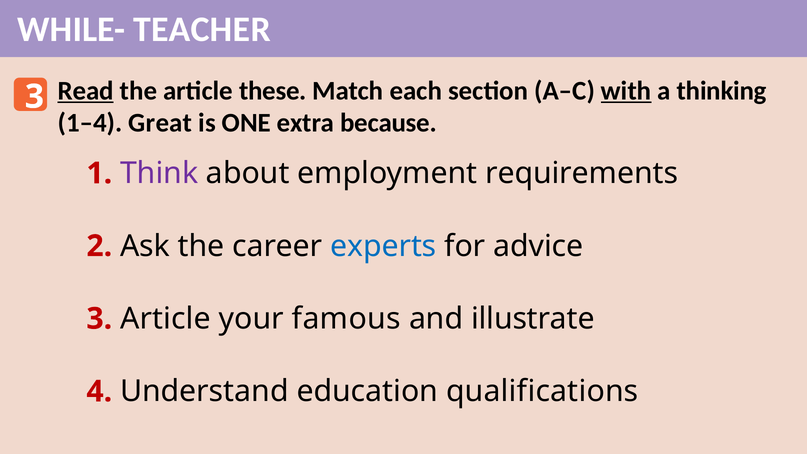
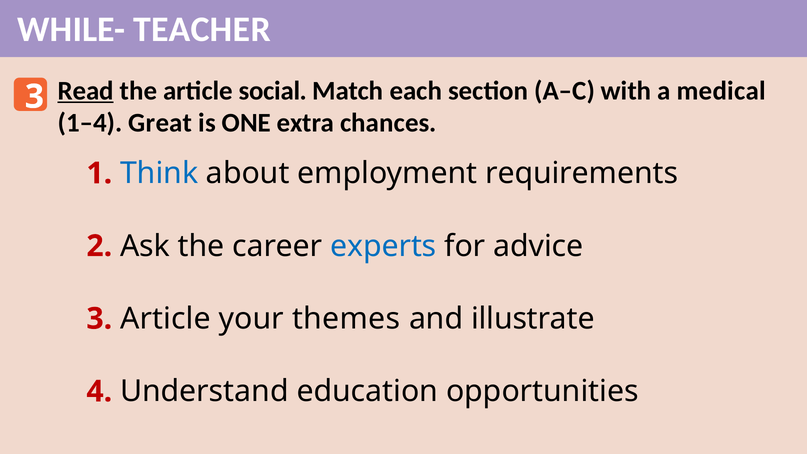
these: these -> social (273, 91)
with underline: present -> none (626, 91)
thinking: thinking -> medical (721, 91)
because: because -> chances (388, 123)
Think colour: purple -> blue (159, 173)
famous: famous -> themes (346, 319)
qualifications: qualifications -> opportunities (542, 391)
